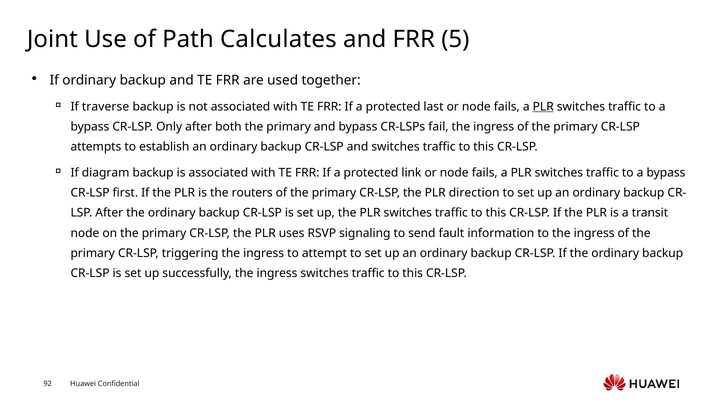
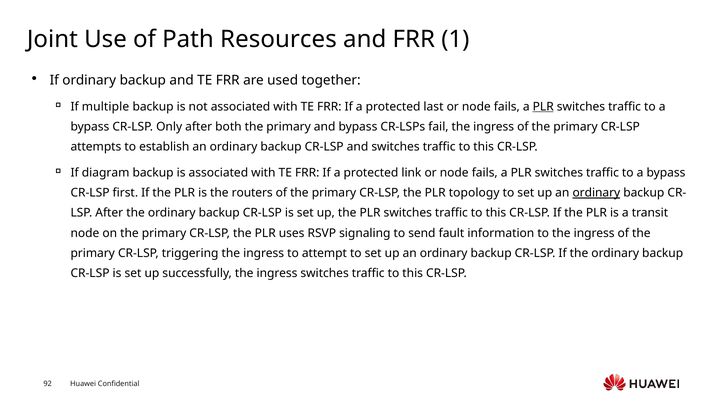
Calculates: Calculates -> Resources (278, 39)
5: 5 -> 1 (455, 39)
traverse: traverse -> multiple (106, 107)
direction: direction -> topology (474, 193)
ordinary underline: none -> present (596, 193)
